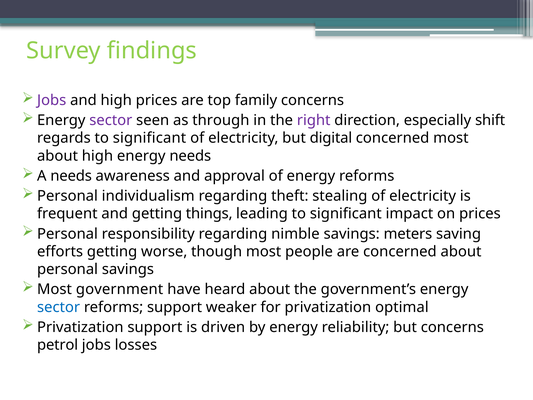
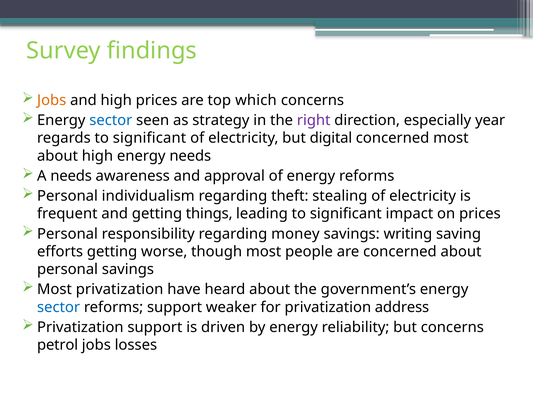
Jobs colour: purple -> orange (52, 100)
family: family -> which (256, 100)
sector colour: purple -> blue (111, 120)
through: through -> strategy (221, 120)
shift: shift -> year (490, 120)
nimble: nimble -> money (295, 234)
meters: meters -> writing (408, 234)
Most government: government -> privatization (120, 289)
optimal: optimal -> address (402, 307)
